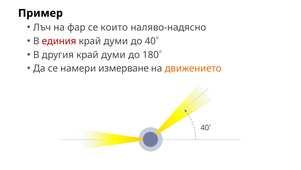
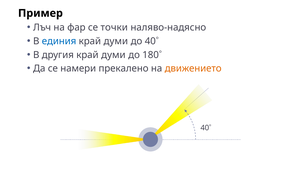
които: които -> точки (114, 27)
единия colour: red -> blue (59, 41)
измерване: измерване -> прекалено (124, 68)
